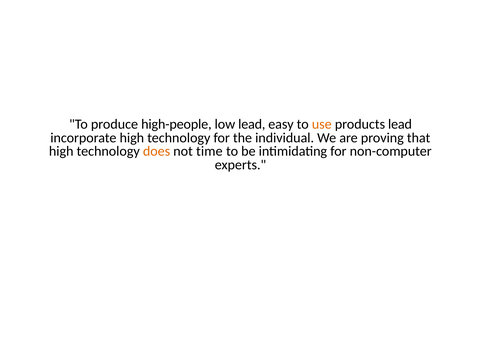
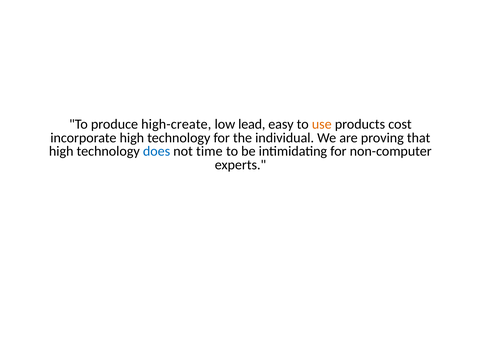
high-people: high-people -> high-create (176, 124)
products lead: lead -> cost (400, 124)
does colour: orange -> blue (157, 151)
